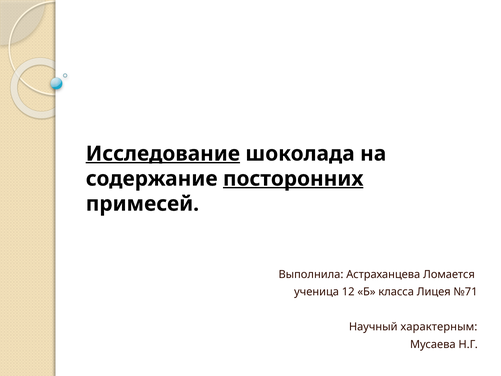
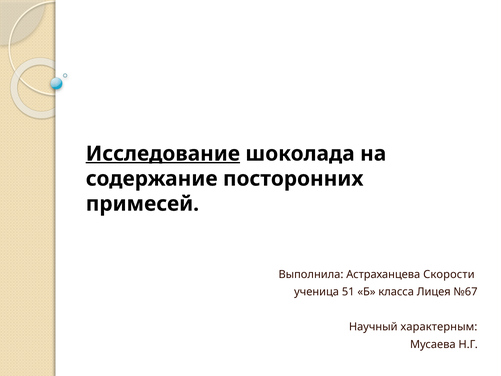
посторонних underline: present -> none (293, 179)
Ломается: Ломается -> Скорости (449, 274)
12: 12 -> 51 (348, 292)
№71: №71 -> №67 (466, 292)
